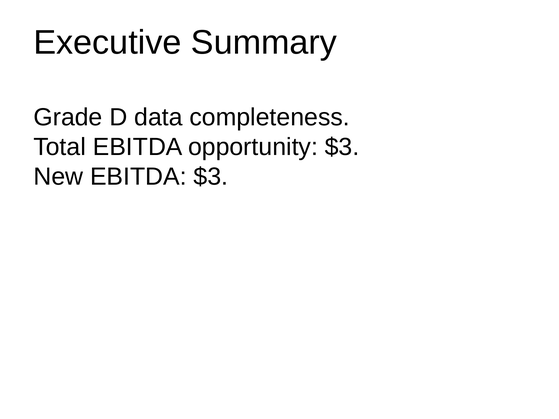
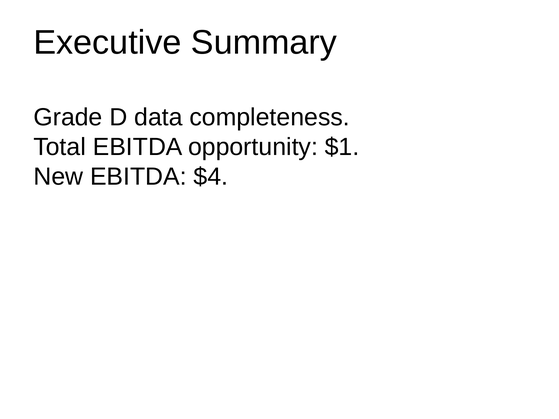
opportunity $3: $3 -> $1 (342, 147)
EBITDA $3: $3 -> $4 (211, 177)
